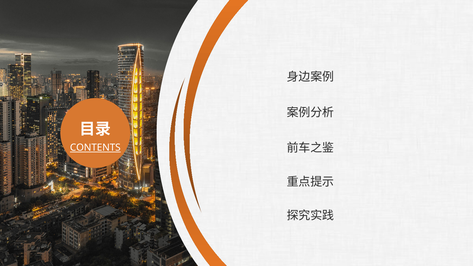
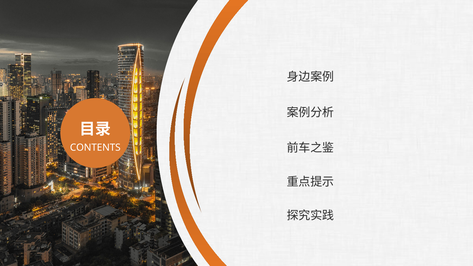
CONTENTS underline: present -> none (95, 148)
